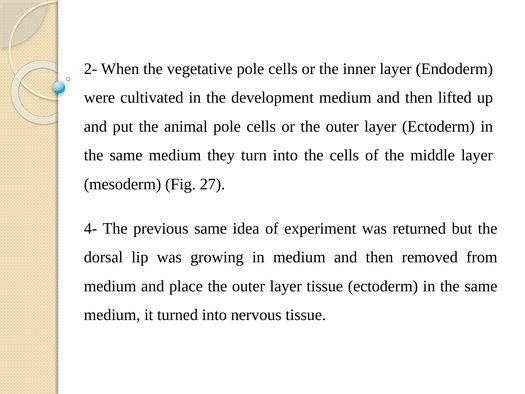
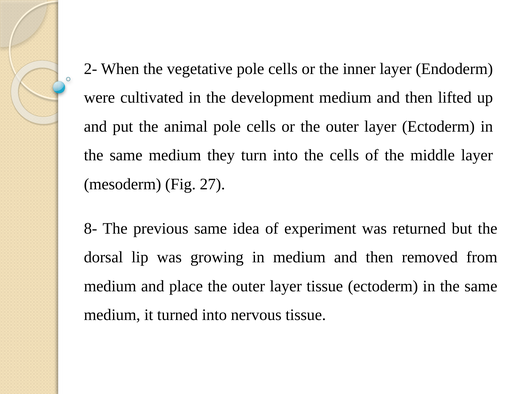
4-: 4- -> 8- (91, 228)
